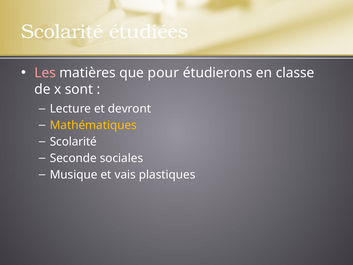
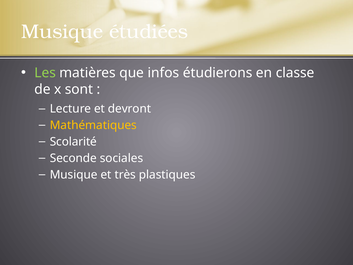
Scolarité: Scolarité -> Musique (62, 32)
Les colour: pink -> light green (45, 73)
pour: pour -> infos (163, 73)
vais: vais -> très (125, 175)
